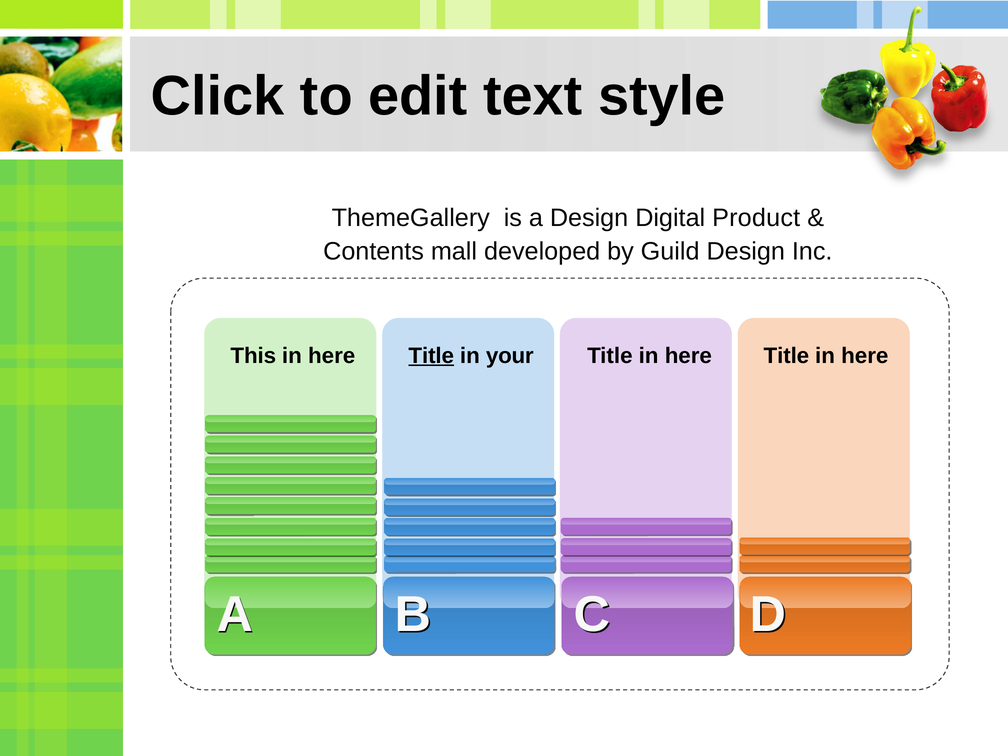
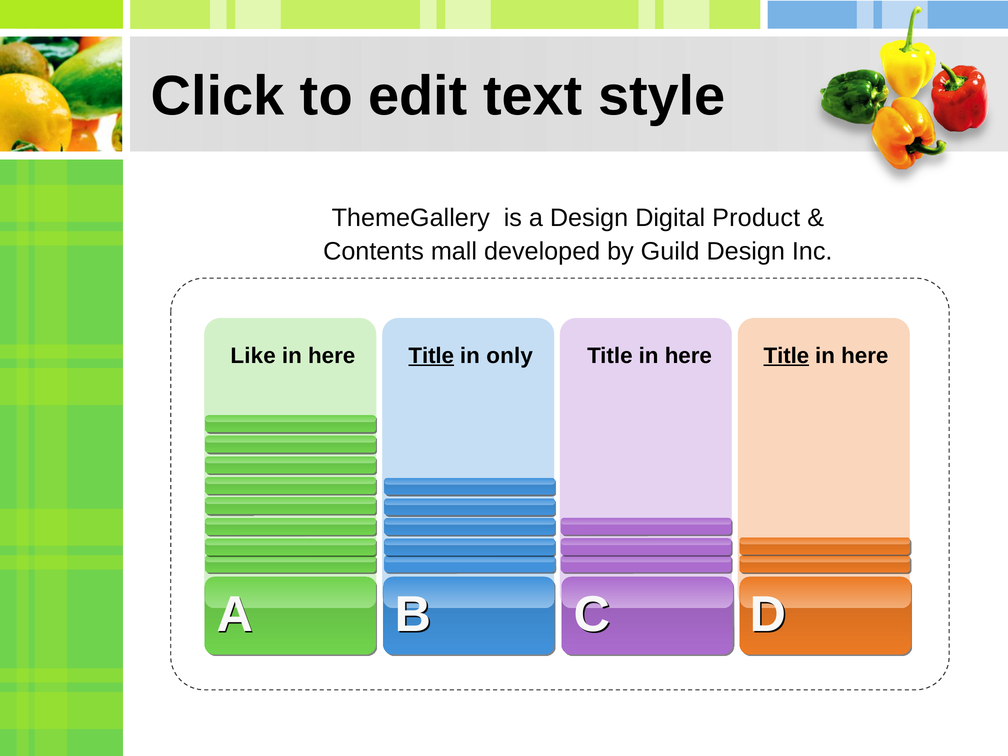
This: This -> Like (253, 356)
your: your -> only (510, 356)
Title underline: none -> present (786, 356)
